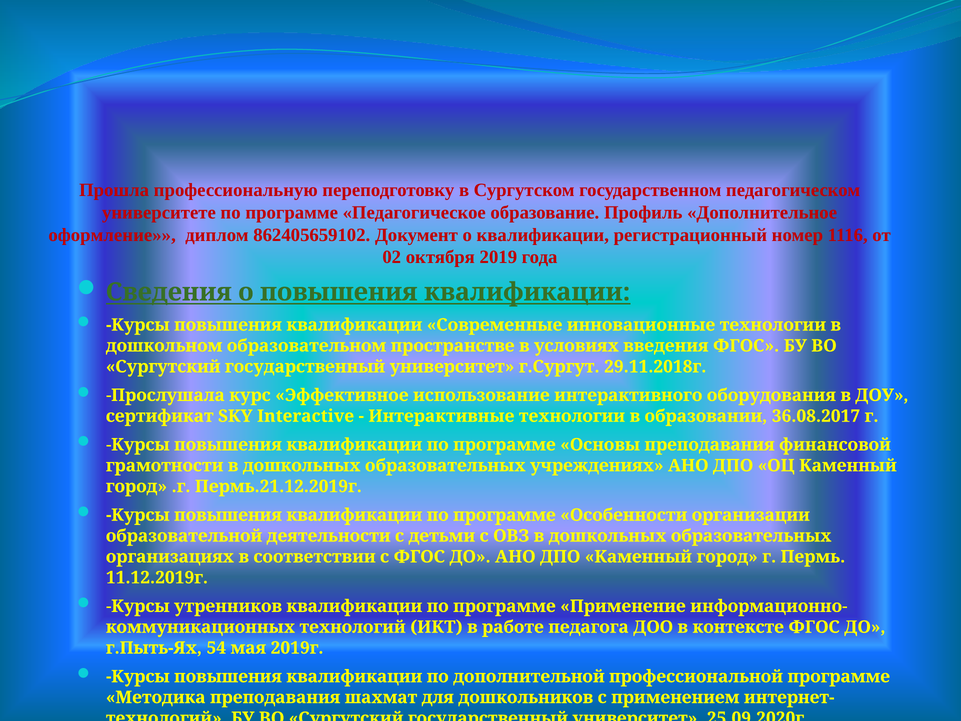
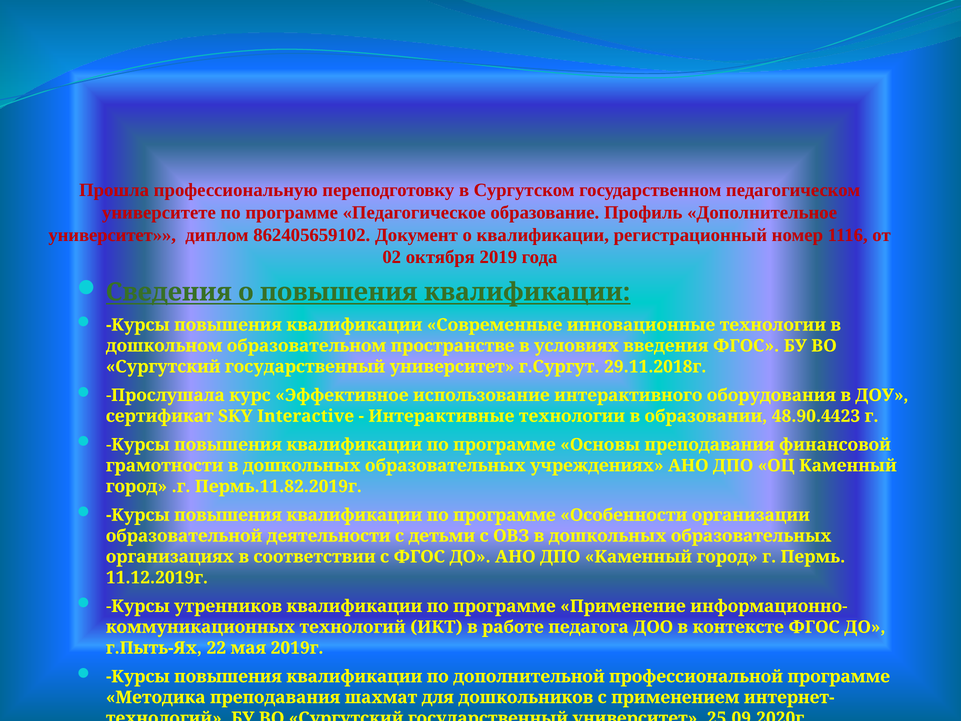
оформление: оформление -> университет (112, 235)
36.08.2017: 36.08.2017 -> 48.90.4423 (816, 416)
Пермь.21.12.2019г: Пермь.21.12.2019г -> Пермь.11.82.2019г (278, 486)
54: 54 -> 22 (216, 648)
